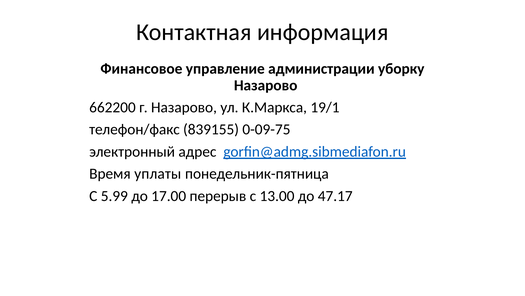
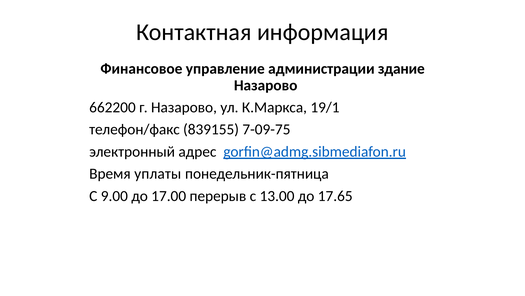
уборку: уборку -> здание (401, 69)
0-09-75: 0-09-75 -> 7-09-75 (266, 129)
5.99: 5.99 -> 9.00 (114, 195)
47.17: 47.17 -> 17.65 (335, 195)
